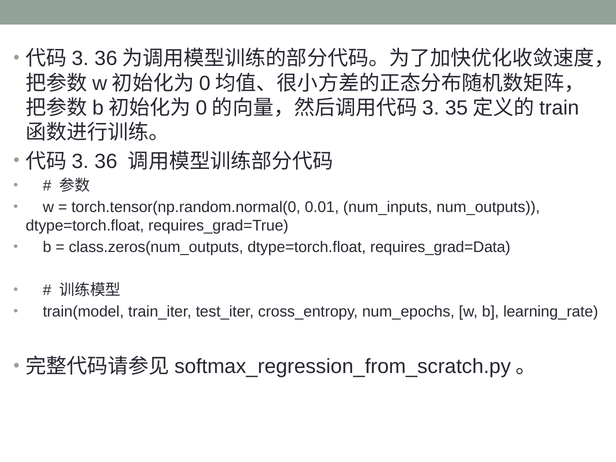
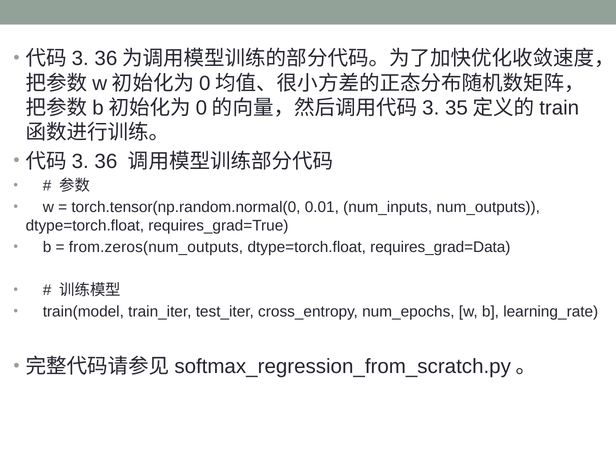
class.zeros(num_outputs: class.zeros(num_outputs -> from.zeros(num_outputs (156, 247)
